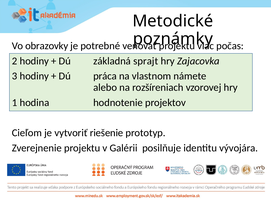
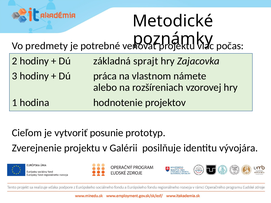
obrazovky: obrazovky -> predmety (47, 46)
riešenie: riešenie -> posunie (107, 133)
